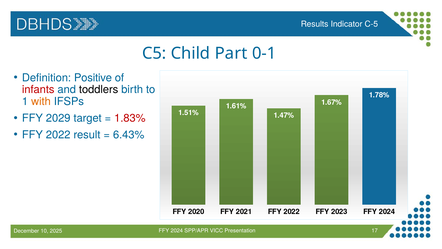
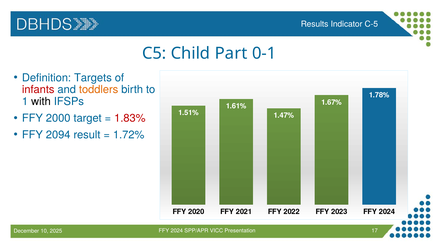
Positive: Positive -> Targets (93, 78)
toddlers colour: black -> orange (99, 90)
with colour: orange -> black (41, 101)
2029: 2029 -> 2000 (58, 118)
2022: 2022 -> 2094 (58, 135)
6.43%: 6.43% -> 1.72% (129, 135)
